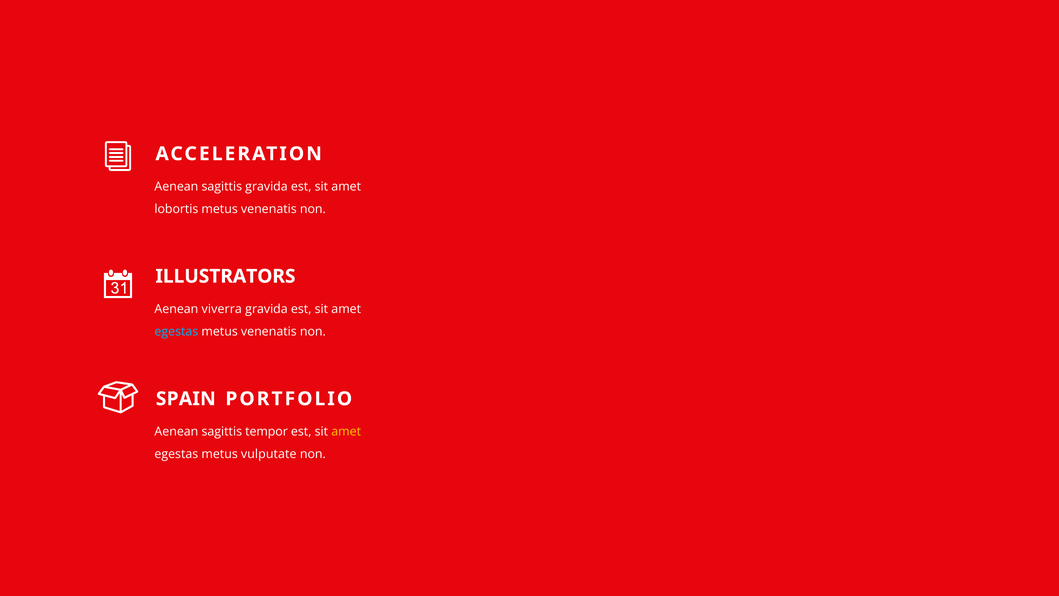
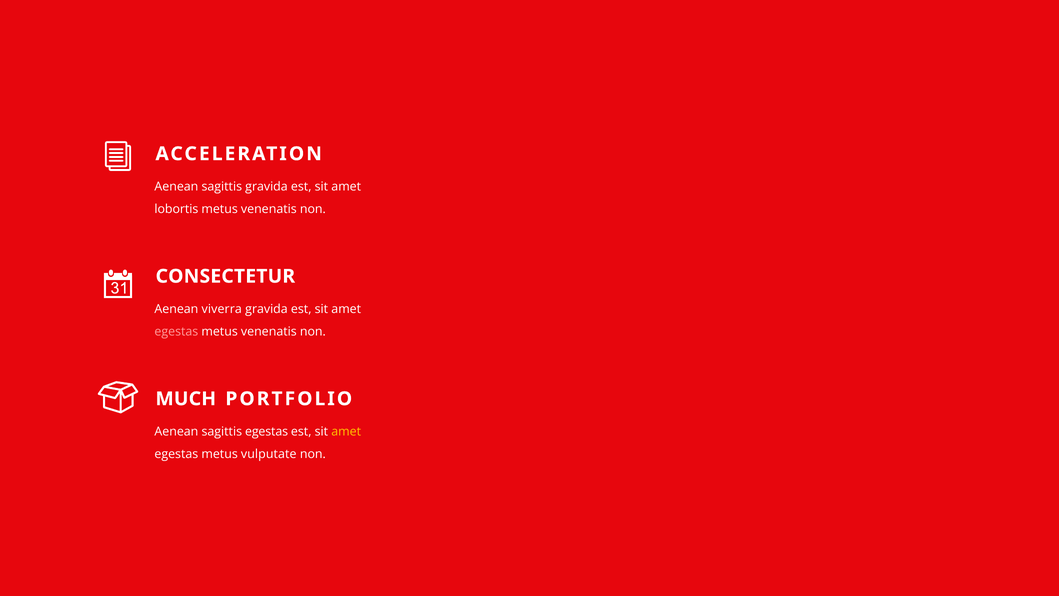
ILLUSTRATORS: ILLUSTRATORS -> CONSECTETUR (225, 276)
egestas colour: light blue -> pink (176, 331)
SPAIN: SPAIN -> MUCH (186, 399)
sagittis tempor: tempor -> egestas (267, 431)
